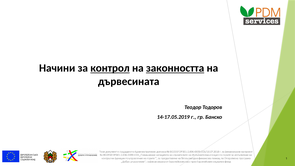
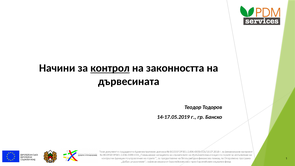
законността underline: present -> none (175, 68)
